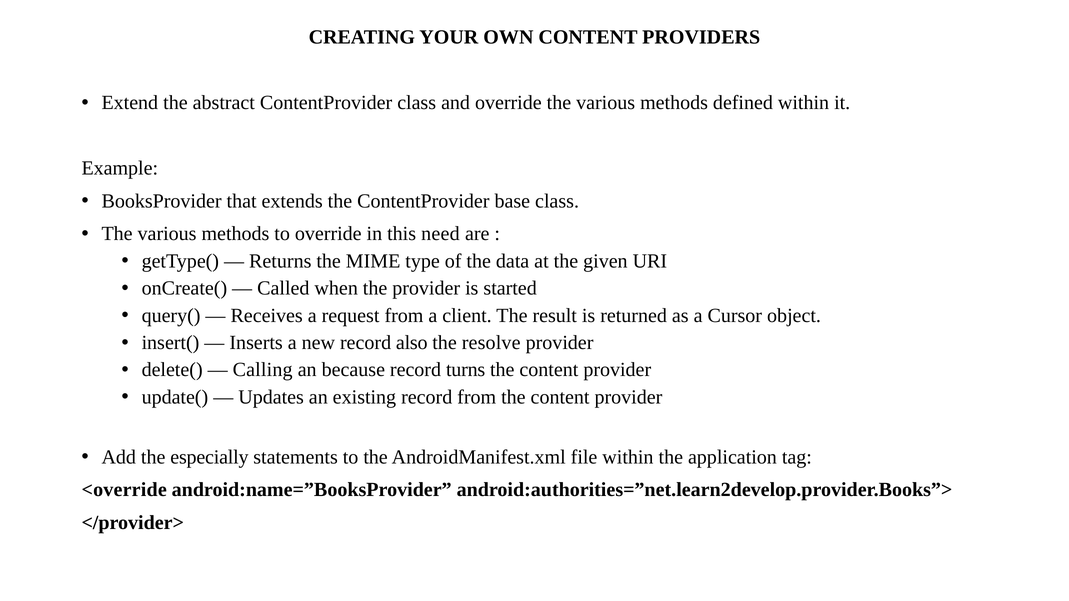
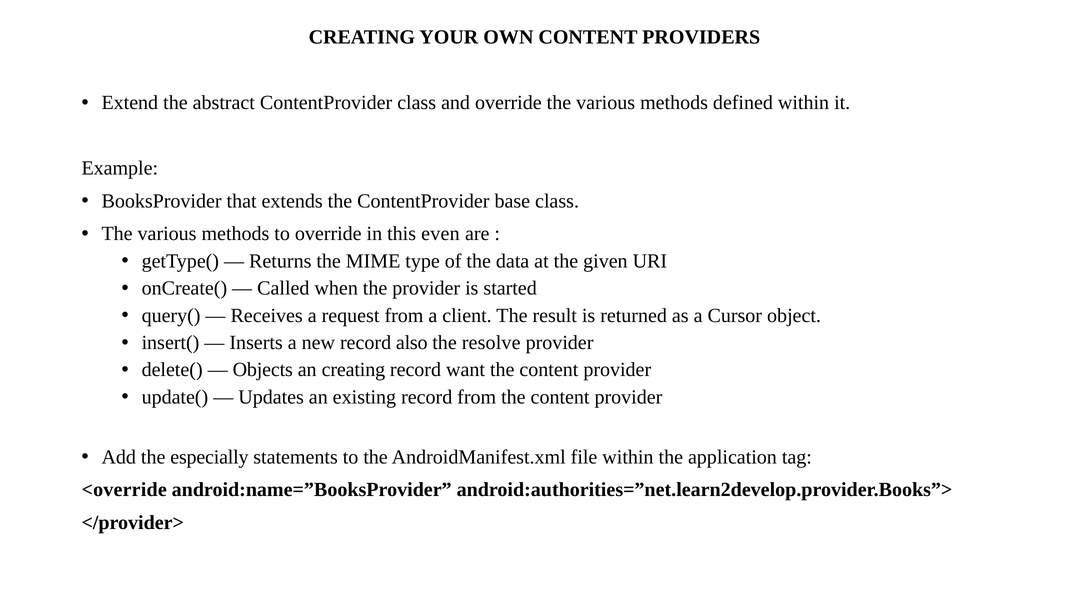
need: need -> even (440, 234)
Calling: Calling -> Objects (263, 370)
an because: because -> creating (353, 370)
turns: turns -> want (466, 370)
